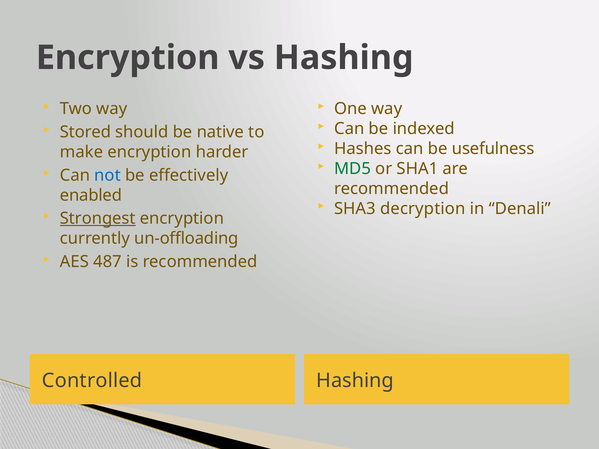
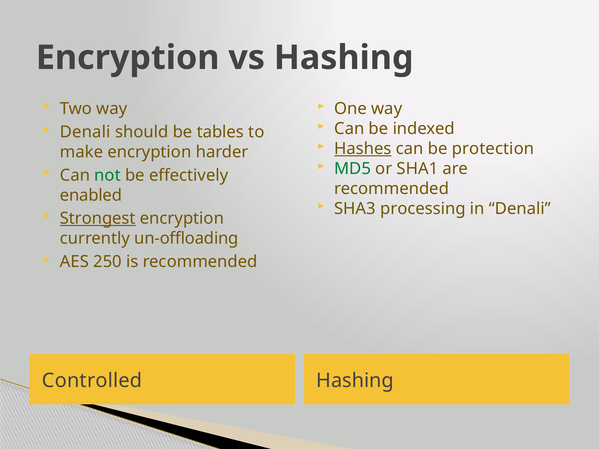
Stored: Stored -> Denali (85, 132)
native: native -> tables (220, 132)
Hashes underline: none -> present (363, 149)
usefulness: usefulness -> protection (493, 149)
not colour: blue -> green (108, 175)
decryption: decryption -> processing (423, 209)
487: 487 -> 250 (107, 262)
